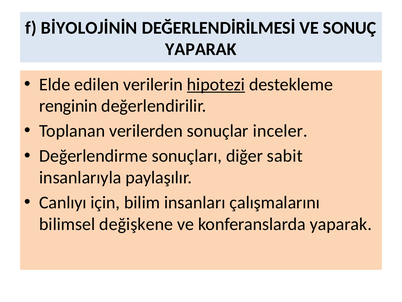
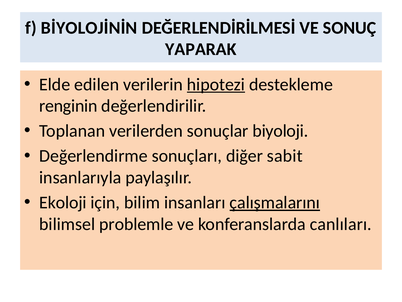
inceler: inceler -> biyoloji (280, 131)
Canlıyı: Canlıyı -> Ekoloji (63, 202)
çalışmalarını underline: none -> present (275, 202)
değişkene: değişkene -> problemle (136, 224)
konferanslarda yaparak: yaparak -> canlıları (341, 224)
